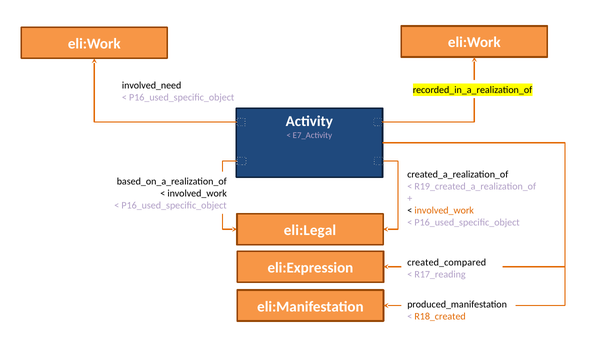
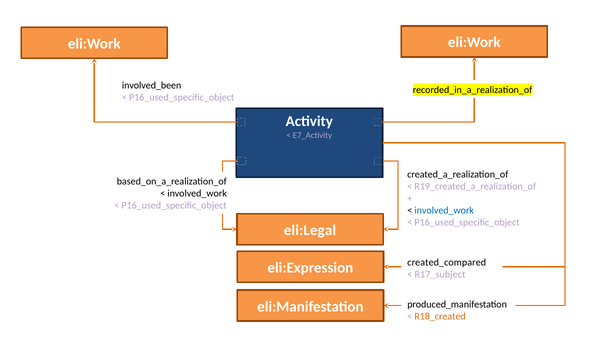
involved_need: involved_need -> involved_been (152, 85)
involved_work colour: orange -> blue (444, 211)
R17_reading: R17_reading -> R17_subject (440, 274)
